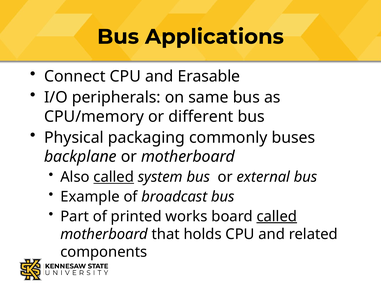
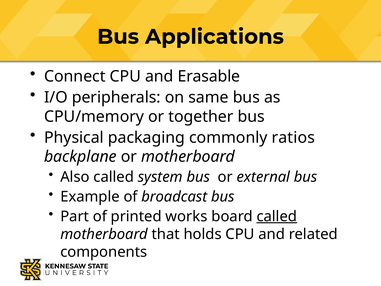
different: different -> together (201, 116)
buses: buses -> ratios (293, 137)
called underline: present -> none (114, 177)
